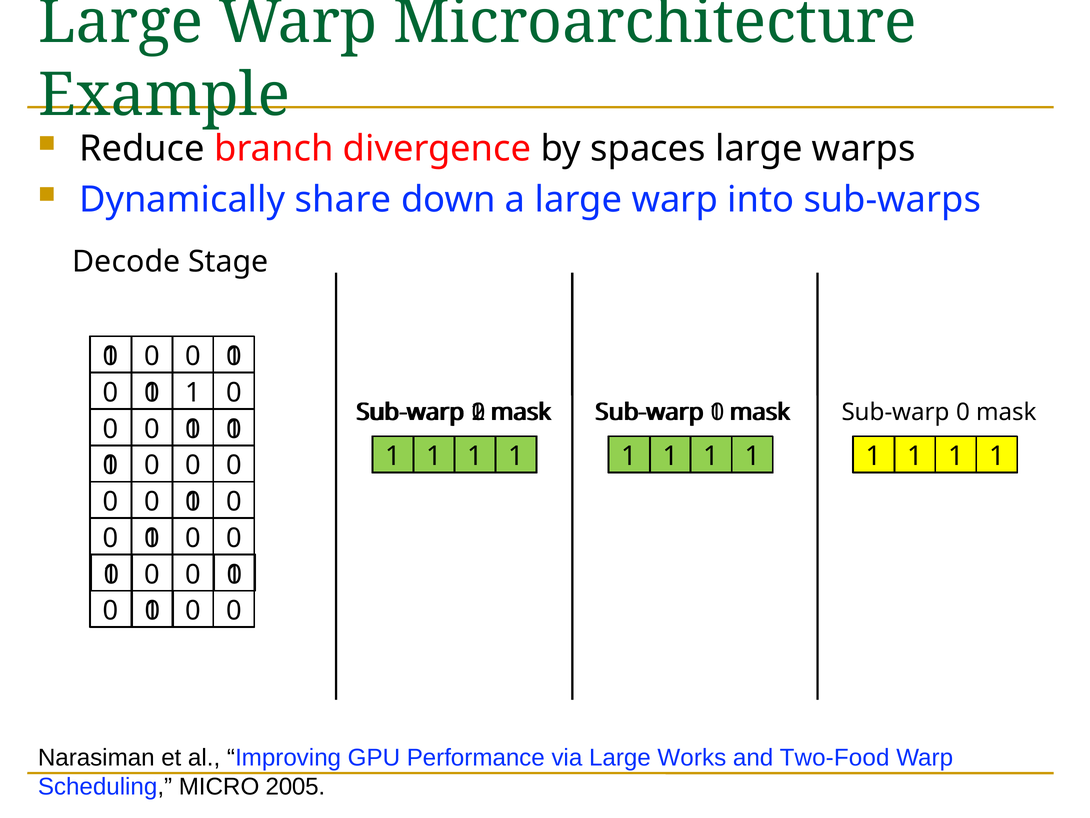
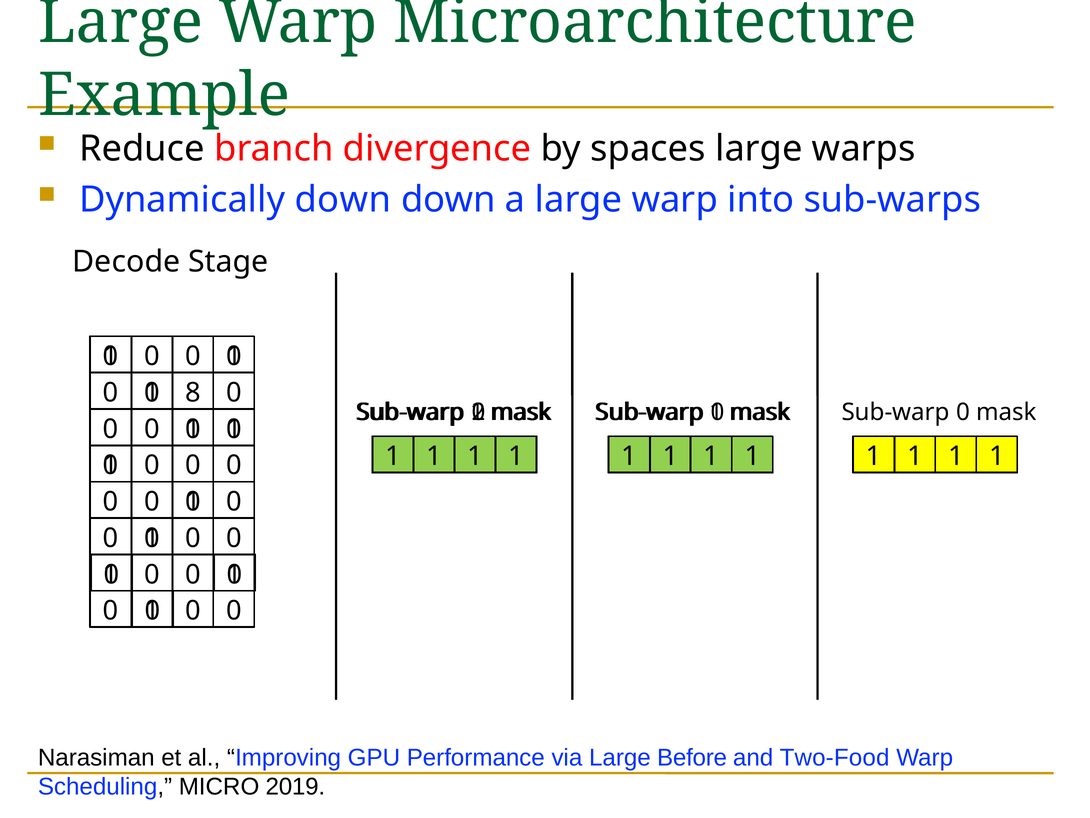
Dynamically share: share -> down (343, 199)
1: 1 -> 8 (193, 392)
Works: Works -> Before (692, 757)
2005: 2005 -> 2019 (295, 786)
